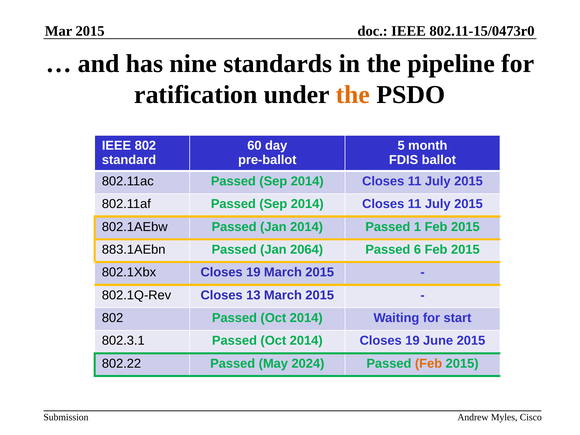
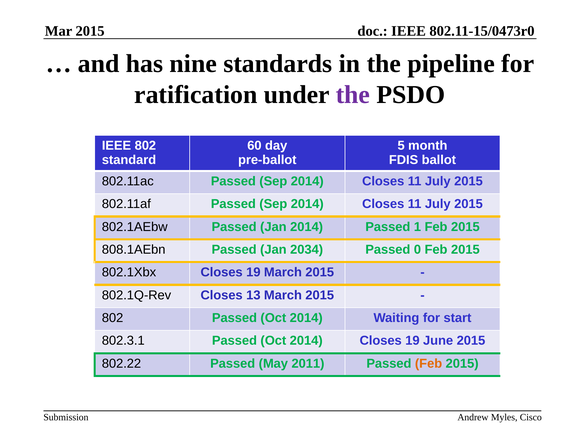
the colour: orange -> purple (353, 95)
883.1AEbn: 883.1AEbn -> 808.1AEbn (134, 250)
2064: 2064 -> 2034 (307, 250)
6: 6 -> 0 (417, 250)
2024: 2024 -> 2011 (308, 364)
